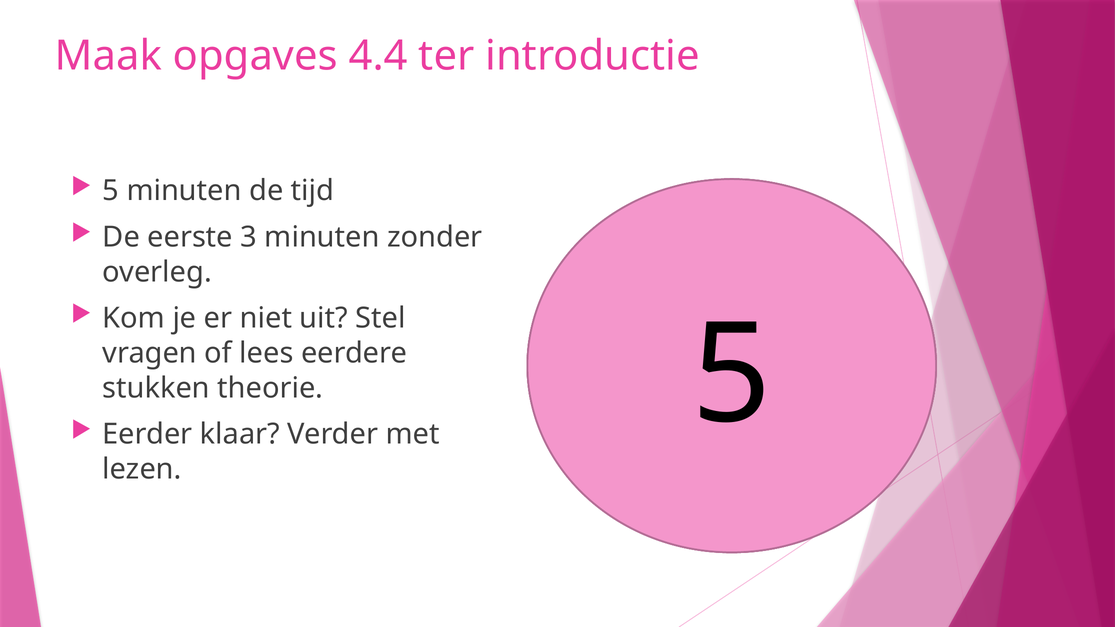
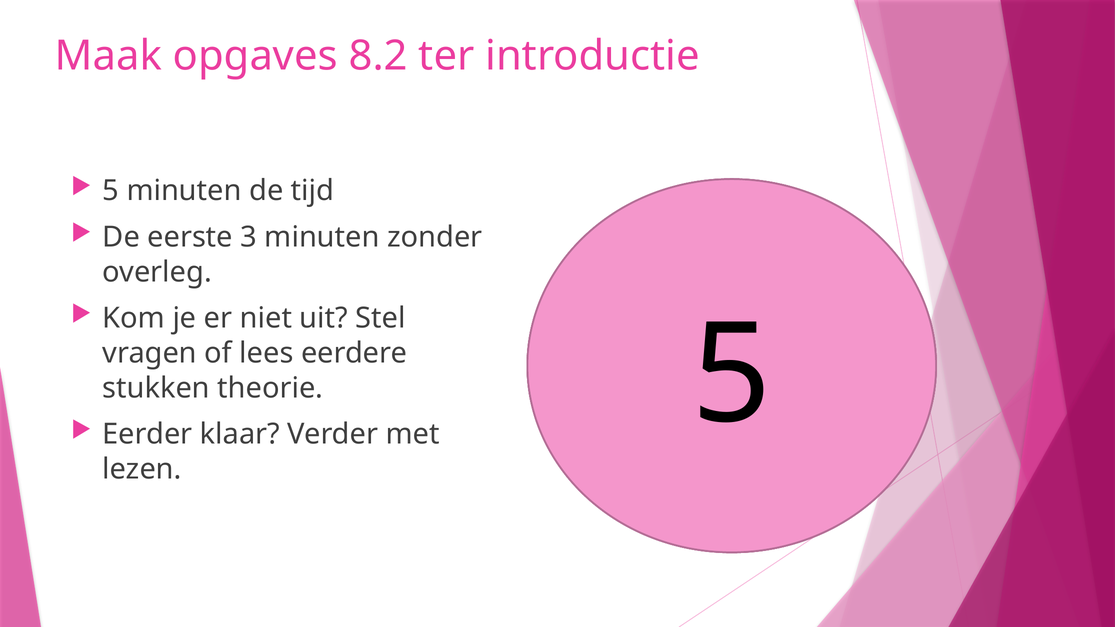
4.4: 4.4 -> 8.2 (378, 56)
